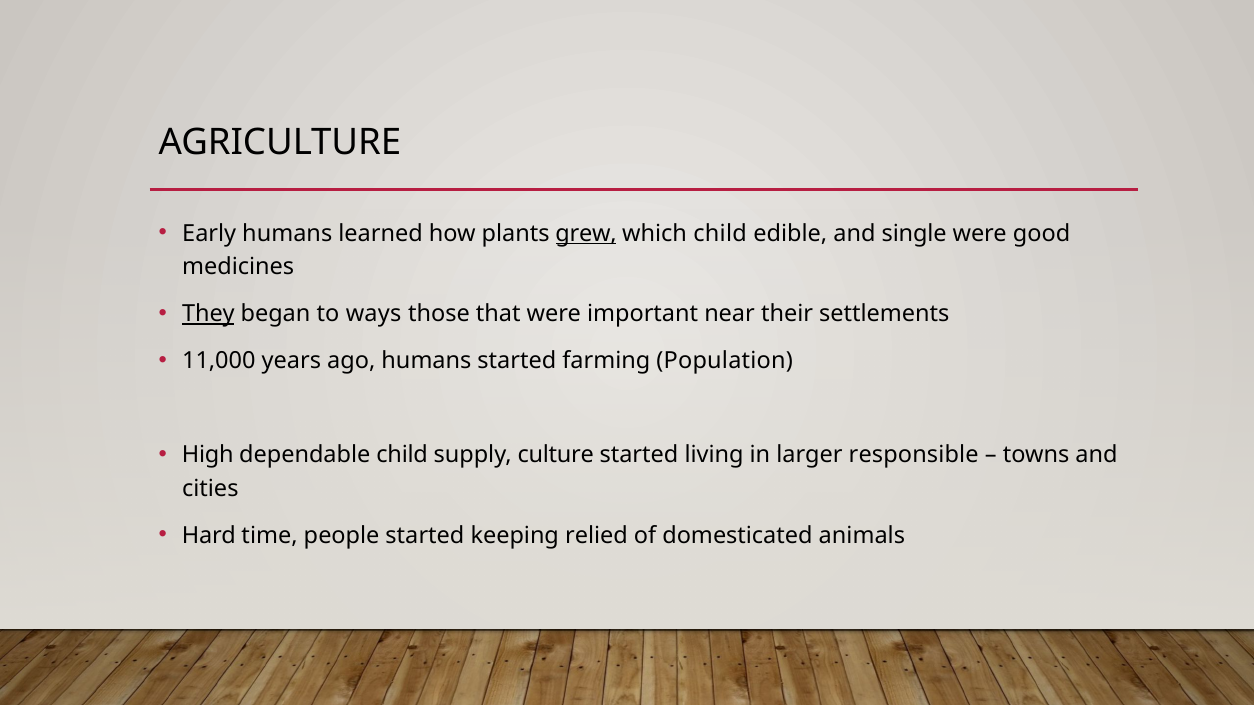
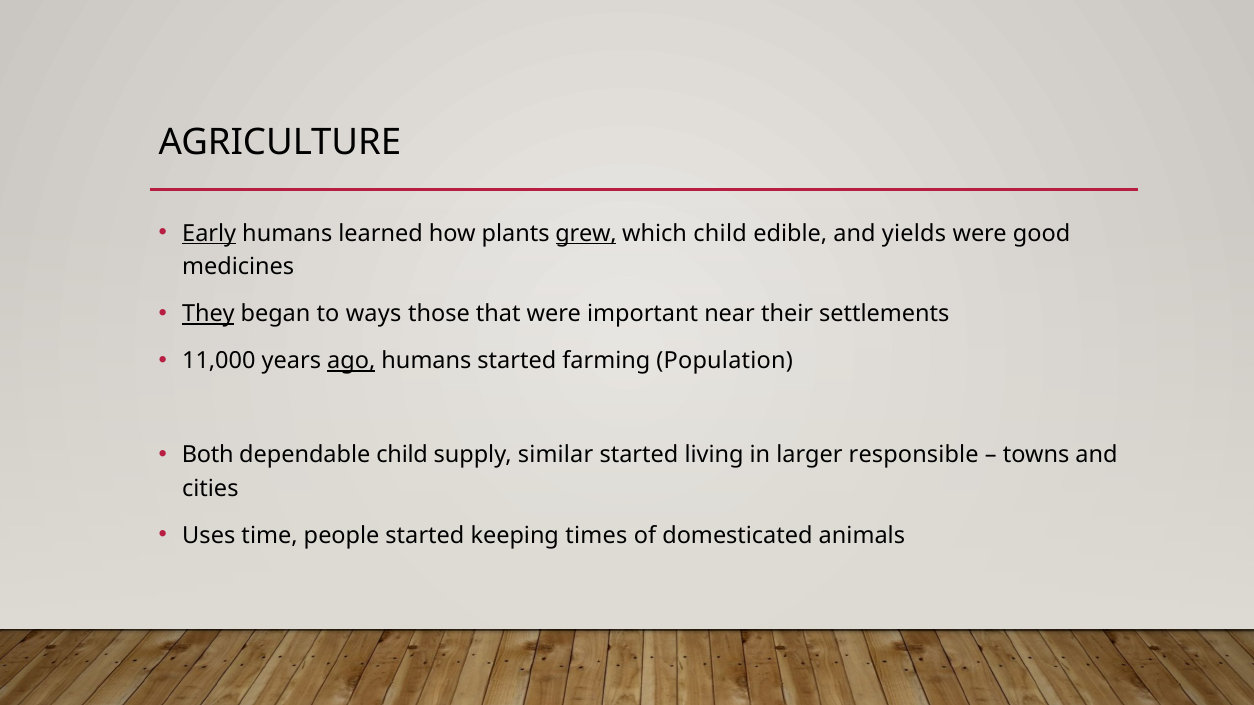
Early underline: none -> present (209, 233)
single: single -> yields (914, 233)
ago underline: none -> present (351, 361)
High: High -> Both (208, 455)
culture: culture -> similar (556, 455)
Hard: Hard -> Uses (209, 536)
relied: relied -> times (596, 536)
